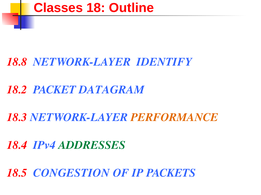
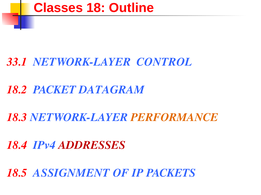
18.8: 18.8 -> 33.1 (17, 62)
IDENTIFY: IDENTIFY -> CONTROL (164, 62)
ADDRESSES colour: green -> red (92, 146)
CONGESTION: CONGESTION -> ASSIGNMENT (71, 174)
